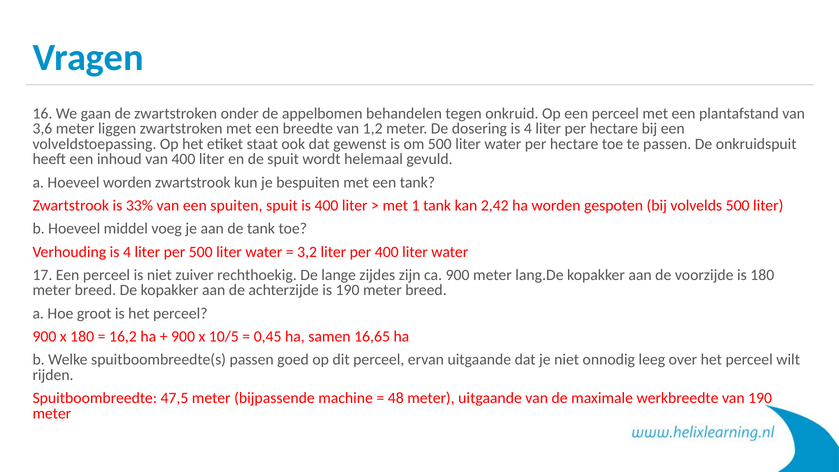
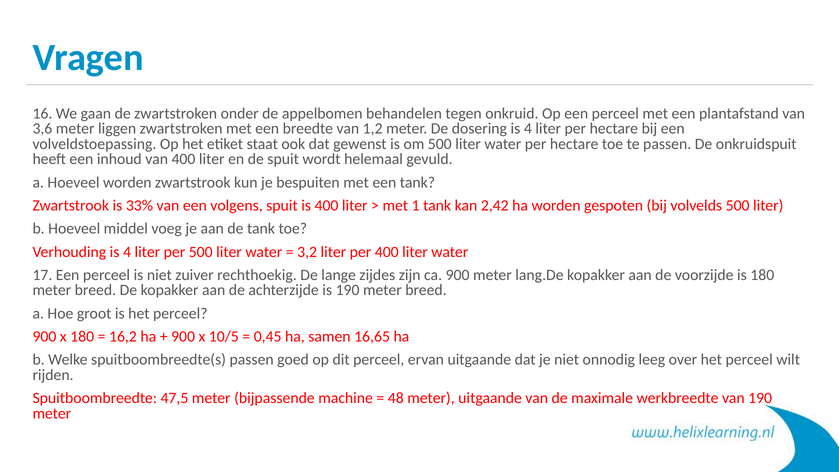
spuiten: spuiten -> volgens (237, 206)
